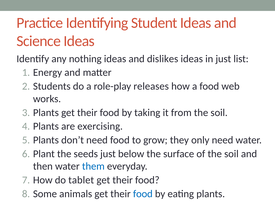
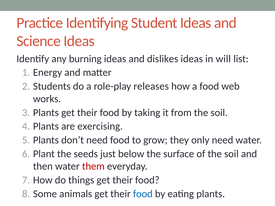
nothing: nothing -> burning (85, 59)
in just: just -> will (223, 59)
them colour: blue -> red (93, 167)
tablet: tablet -> things (81, 180)
